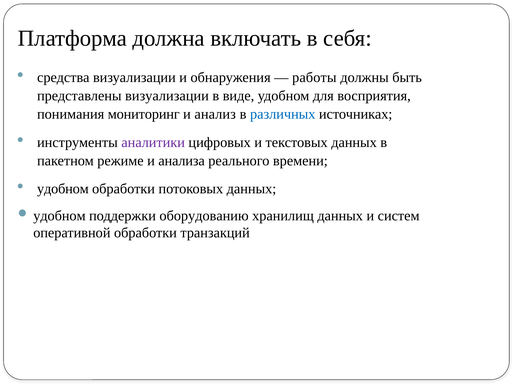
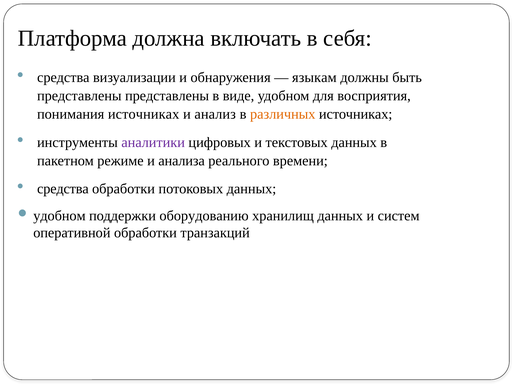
работы: работы -> языкам (314, 77)
представлены визуализации: визуализации -> представлены (167, 96)
понимания мониторинг: мониторинг -> источниках (144, 114)
различных colour: blue -> orange (283, 114)
удобном: удобном -> средства (63, 189)
